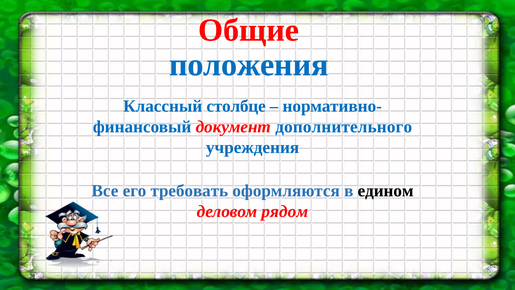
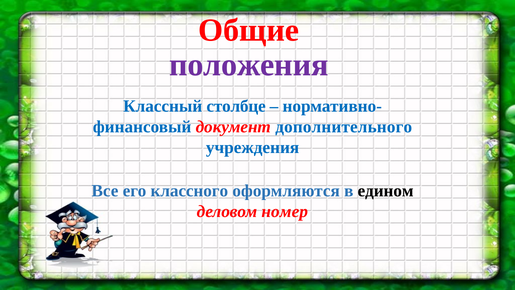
положения colour: blue -> purple (249, 65)
требовать: требовать -> классного (189, 191)
рядом: рядом -> номер (285, 211)
